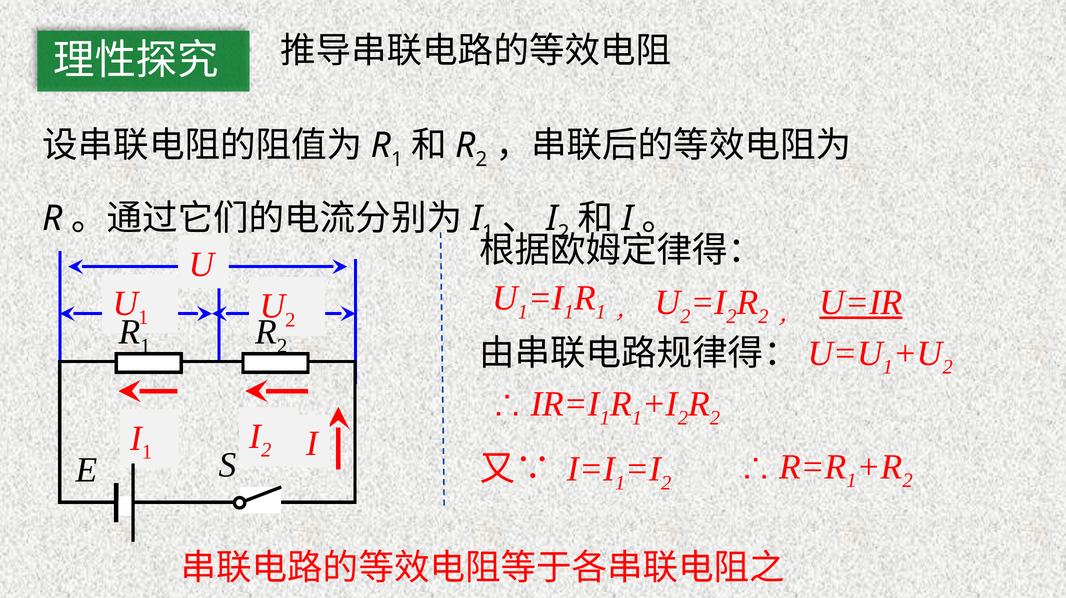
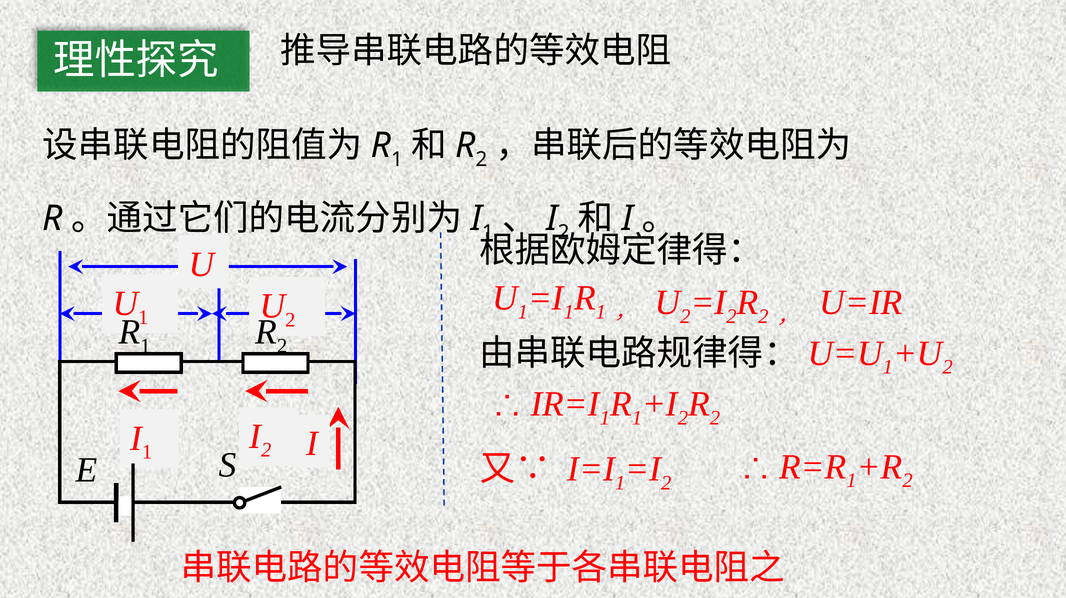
U=IR underline: present -> none (861, 303)
